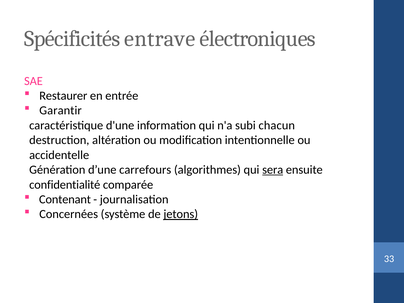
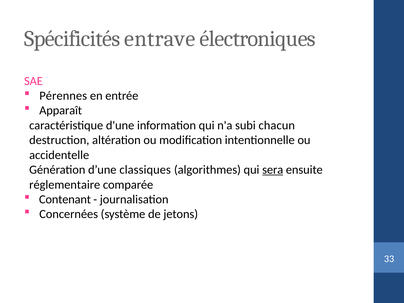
Restaurer: Restaurer -> Pérennes (63, 96)
Garantir: Garantir -> Apparaît (61, 111)
carrefours: carrefours -> classiques (145, 170)
confidentialité: confidentialité -> réglementaire (65, 185)
jetons underline: present -> none (181, 214)
